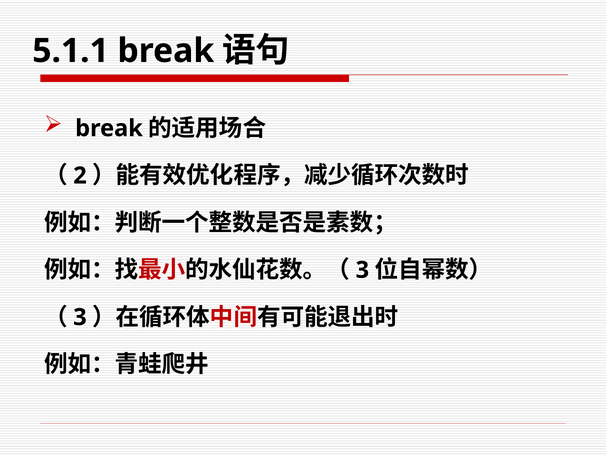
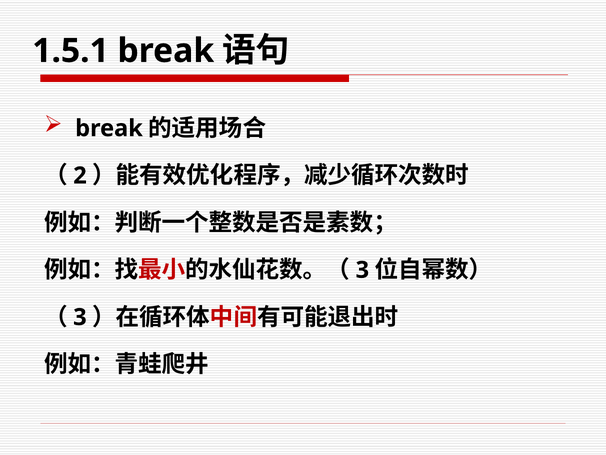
5.1.1: 5.1.1 -> 1.5.1 (71, 51)
